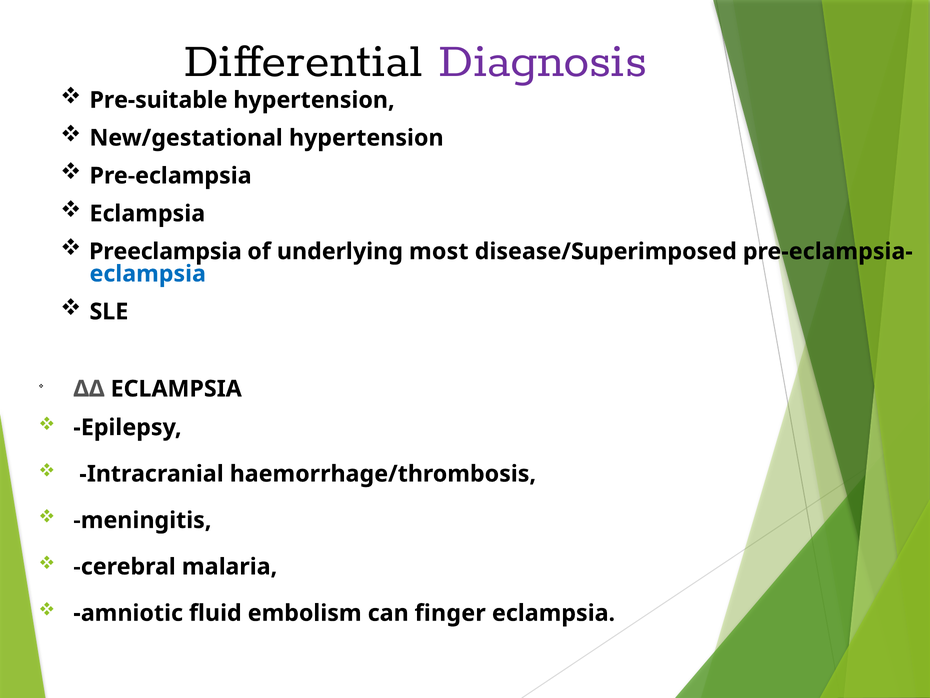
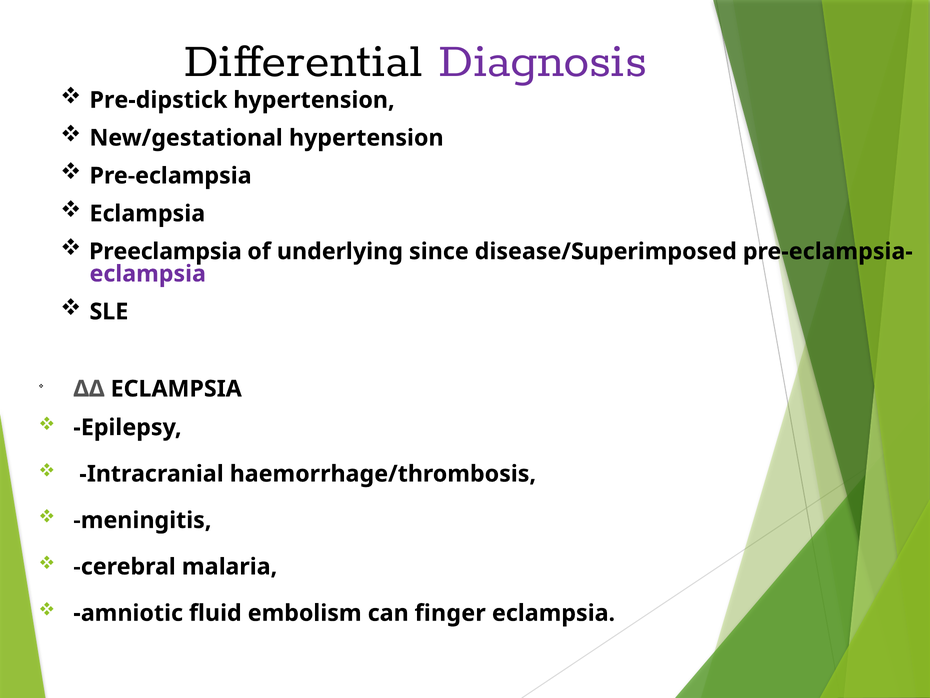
Pre-suitable: Pre-suitable -> Pre-dipstick (158, 100)
most: most -> since (439, 251)
eclampsia colour: blue -> purple (148, 274)
